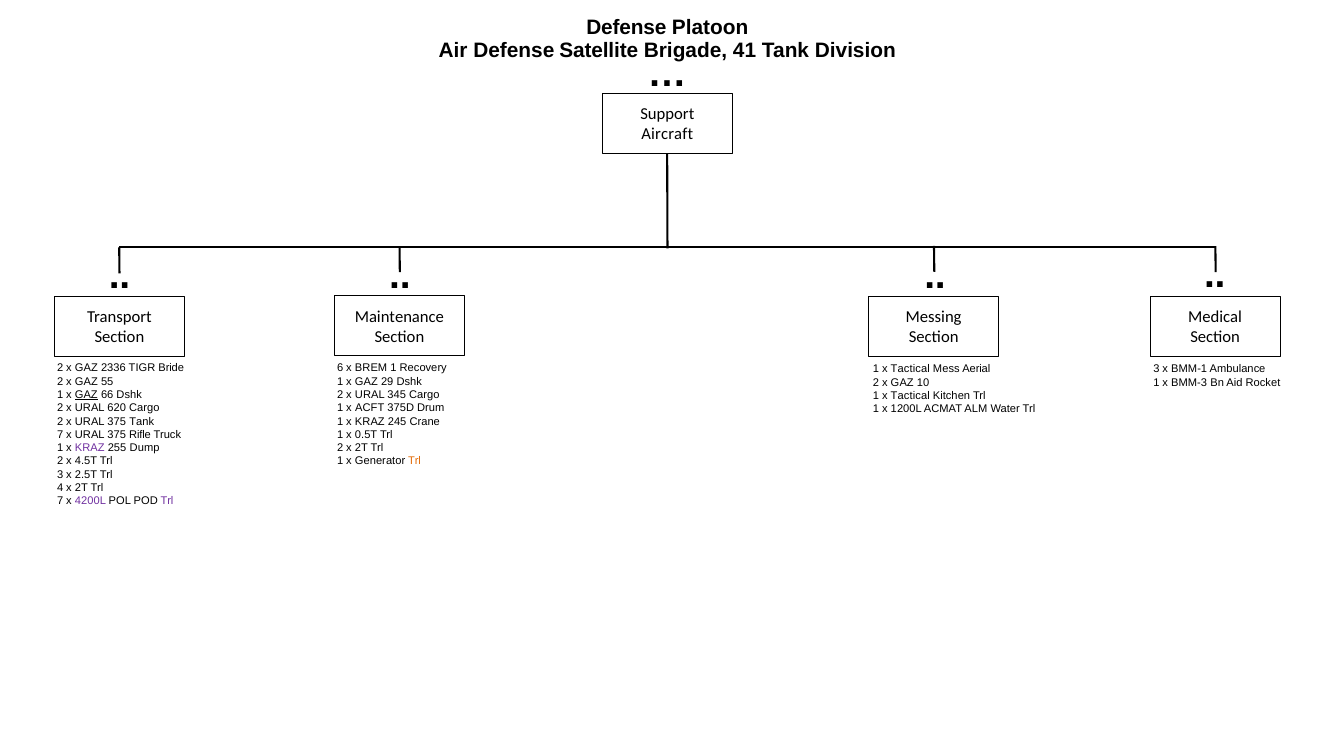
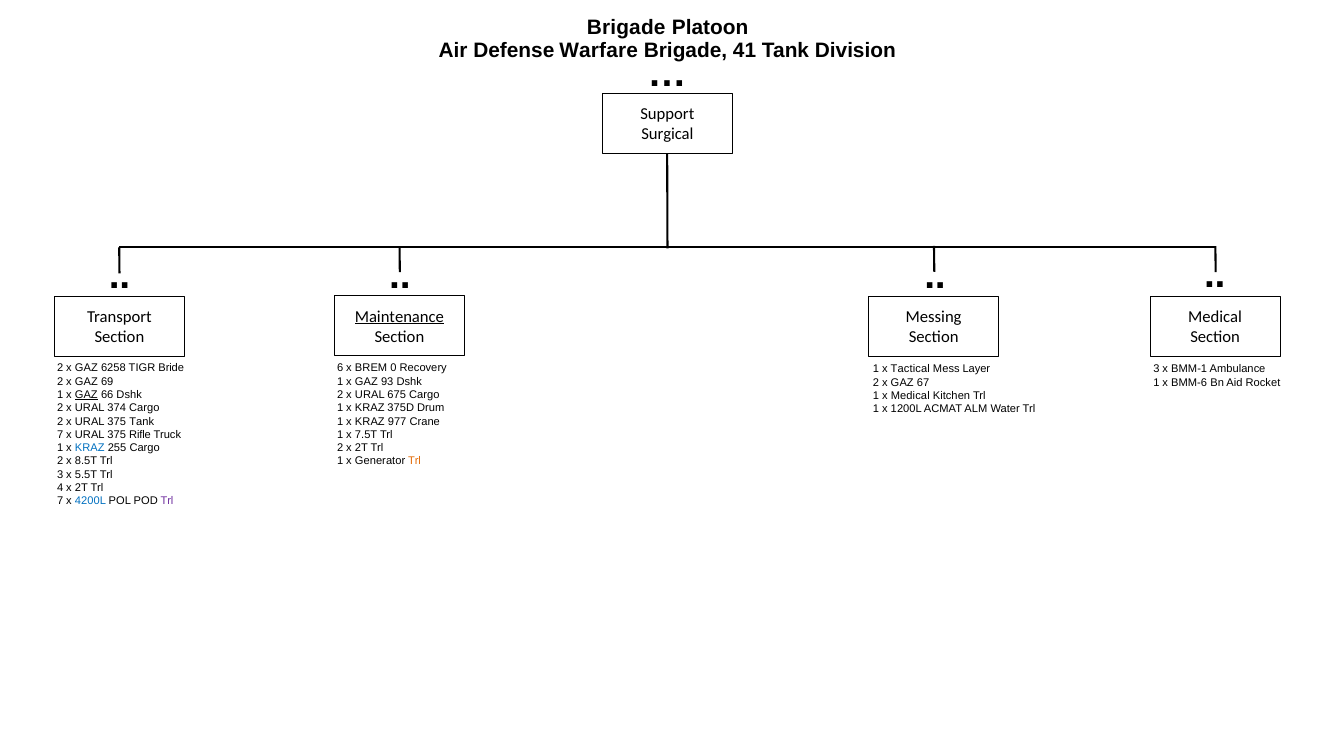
Defense: Defense -> Brigade (626, 28)
Satellite: Satellite -> Warfare (599, 51)
Aircraft: Aircraft -> Surgical (667, 134)
Maintenance underline: none -> present (399, 317)
2336: 2336 -> 6258 (113, 368)
BREM 1: 1 -> 0 (393, 368)
Aerial: Aerial -> Layer (976, 369)
55: 55 -> 69 (107, 381)
29: 29 -> 93 (387, 381)
10: 10 -> 67 (923, 382)
BMM-3: BMM-3 -> BMM-6 (1189, 382)
345: 345 -> 675 (397, 395)
Tactical: Tactical -> Medical (910, 396)
620: 620 -> 374 (117, 408)
ACFT: ACFT -> KRAZ (370, 408)
245: 245 -> 977 (397, 421)
0.5T: 0.5T -> 7.5T (366, 435)
KRAZ colour: purple -> blue (90, 448)
255 Dump: Dump -> Cargo (145, 448)
4.5T: 4.5T -> 8.5T (86, 461)
2.5T: 2.5T -> 5.5T (86, 475)
4200L colour: purple -> blue (90, 501)
